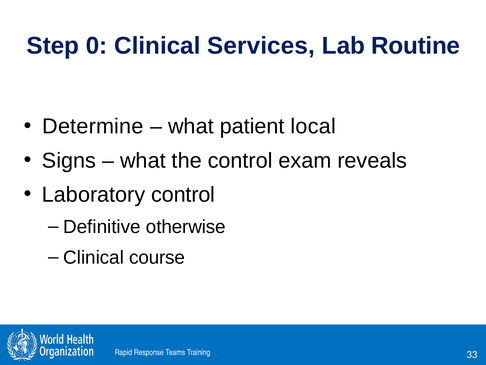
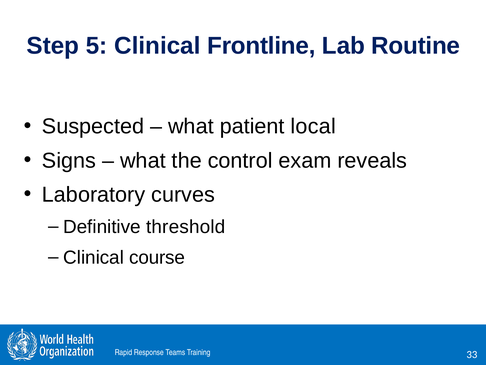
0: 0 -> 5 (97, 46)
Services: Services -> Frontline (261, 46)
Determine: Determine -> Suspected (93, 126)
Laboratory control: control -> curves (183, 194)
otherwise: otherwise -> threshold (186, 227)
